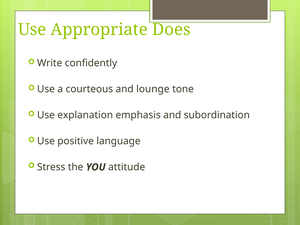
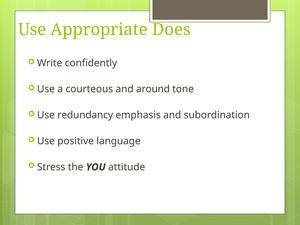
lounge: lounge -> around (153, 89)
explanation: explanation -> redundancy (85, 115)
